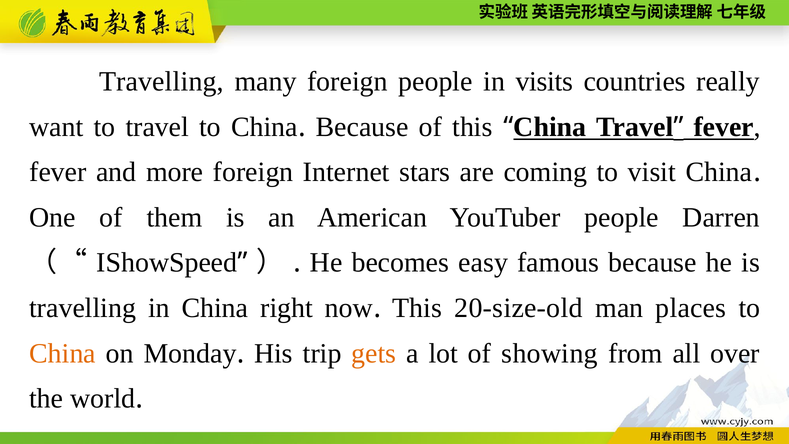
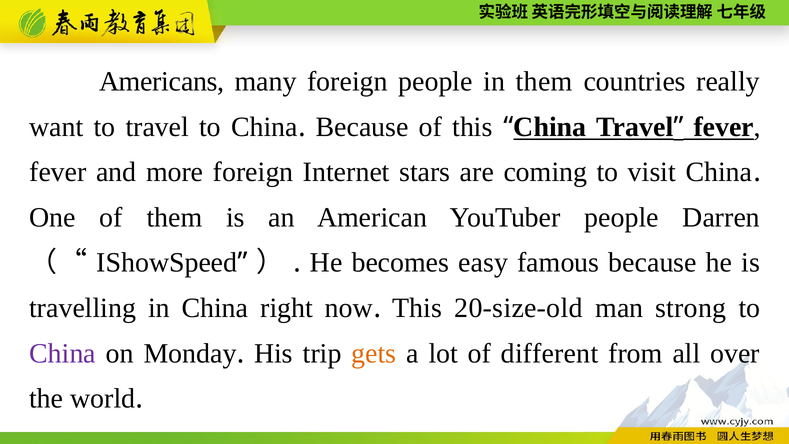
Travelling: Travelling -> Americans (162, 82)
in visits: visits -> them (544, 82)
places: places -> strong (691, 308)
China colour: orange -> purple (63, 353)
showing: showing -> different (550, 353)
